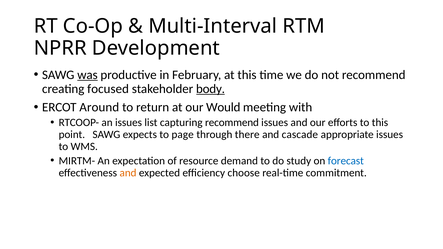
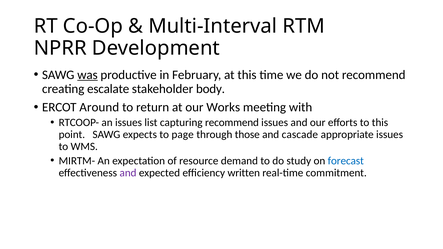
focused: focused -> escalate (108, 89)
body underline: present -> none (211, 89)
Would: Would -> Works (223, 107)
there: there -> those (247, 135)
and colour: orange -> purple (128, 173)
choose: choose -> written (244, 173)
